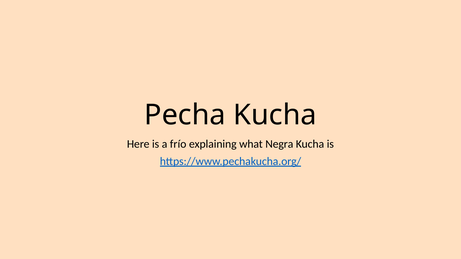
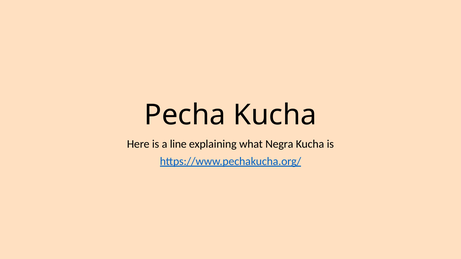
frío: frío -> line (178, 144)
